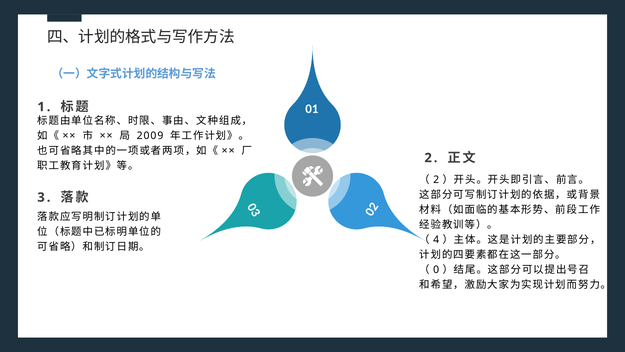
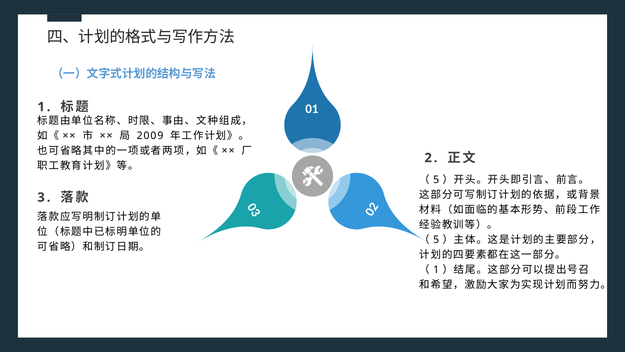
2: 2 -> 5 (436, 179)
4: 4 -> 5 (436, 239)
0: 0 -> 1 (436, 269)
